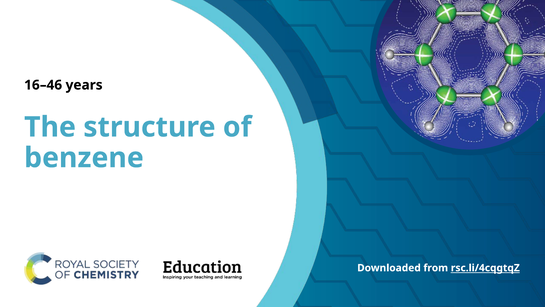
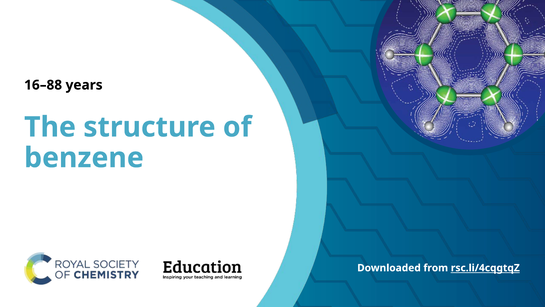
16–46: 16–46 -> 16–88 (43, 85)
